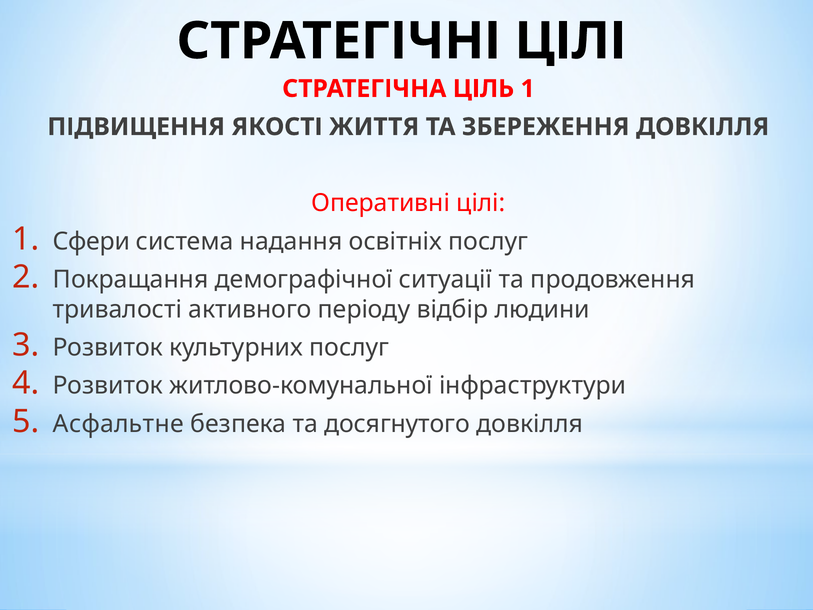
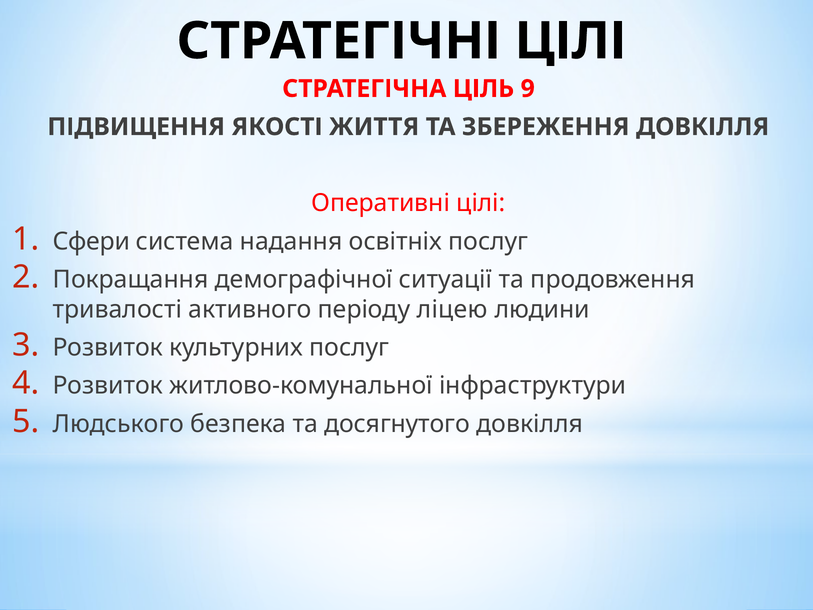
ЦІЛЬ 1: 1 -> 9 (528, 89)
відбір: відбір -> ліцею (452, 309)
Асфальтне: Асфальтне -> Людського (118, 424)
